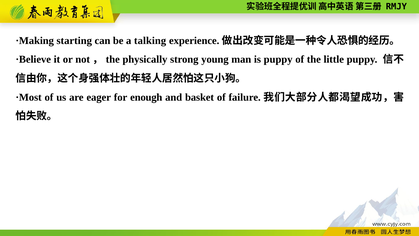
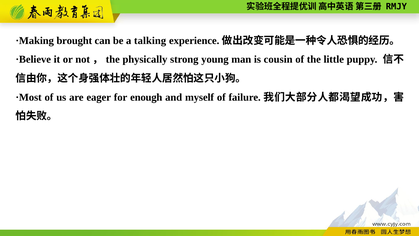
starting: starting -> brought (74, 41)
is puppy: puppy -> cousin (278, 59)
basket: basket -> myself (200, 97)
